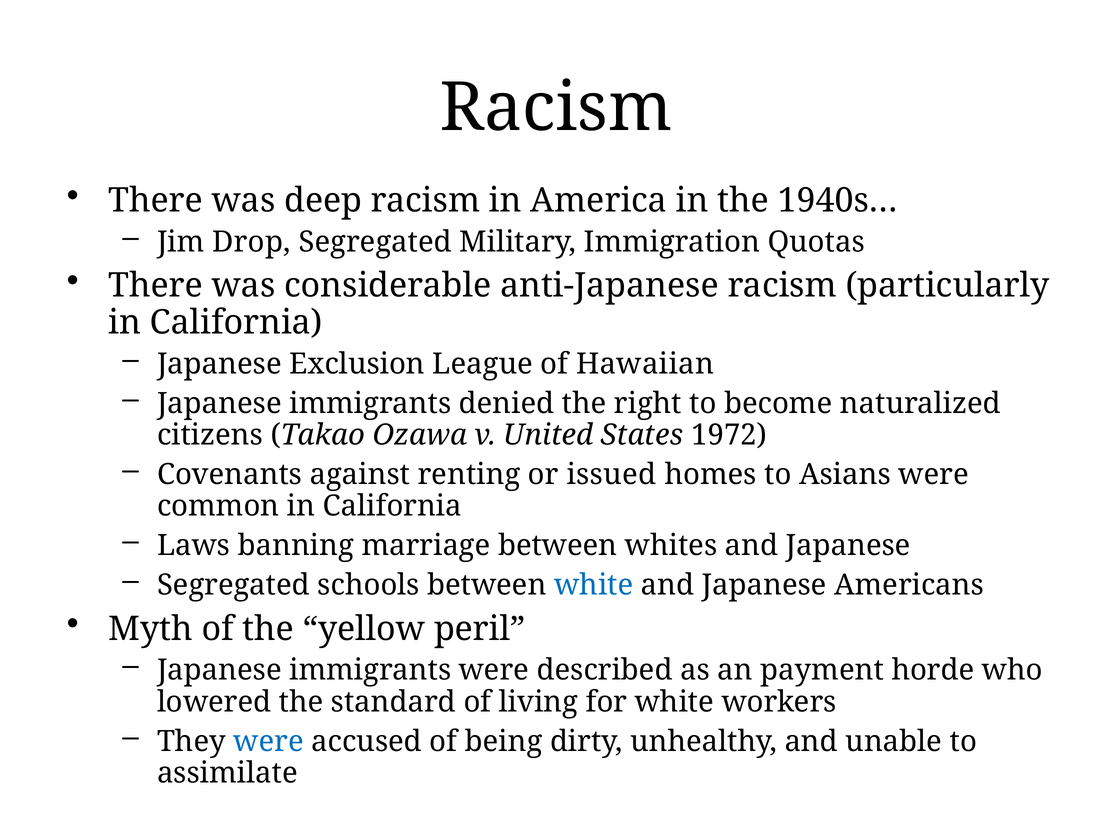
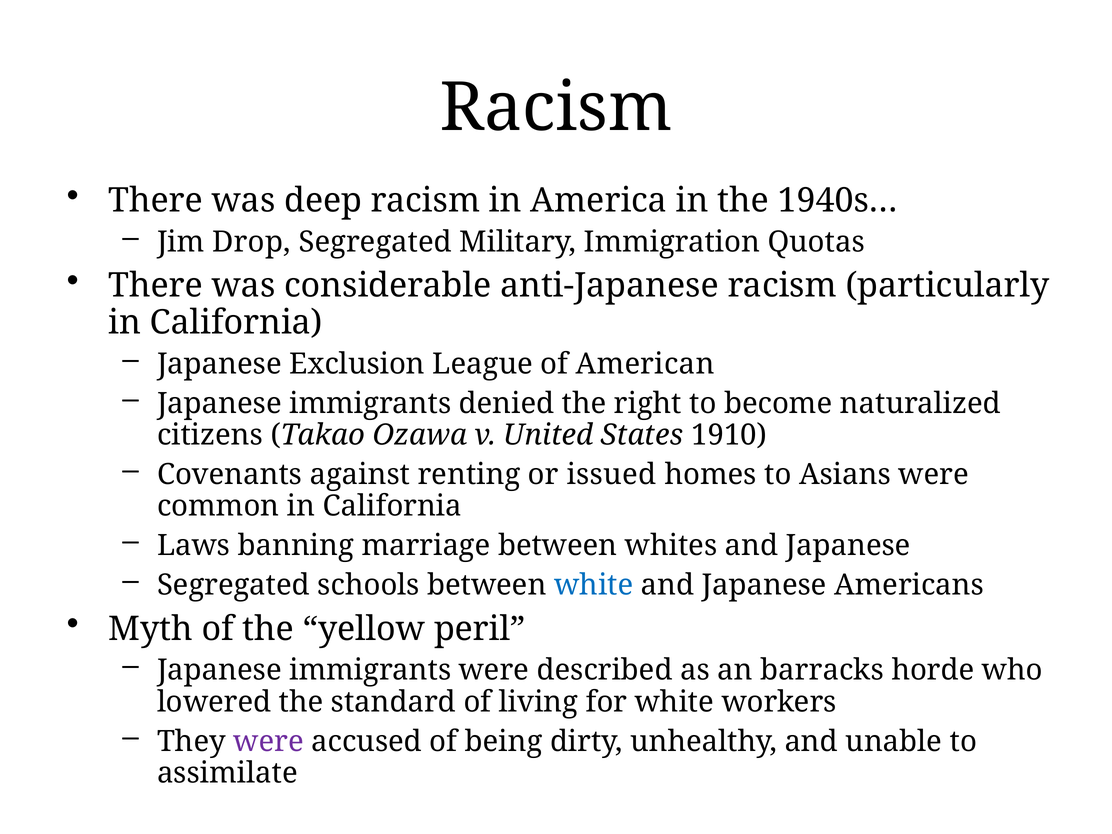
Hawaiian: Hawaiian -> American (645, 364)
1972: 1972 -> 1910 (729, 435)
payment: payment -> barracks (822, 670)
were colour: blue -> purple (269, 741)
